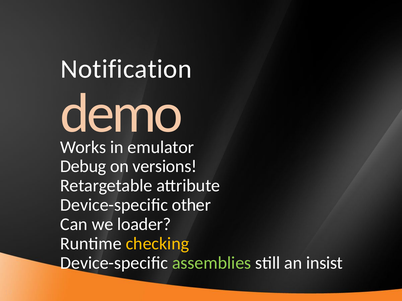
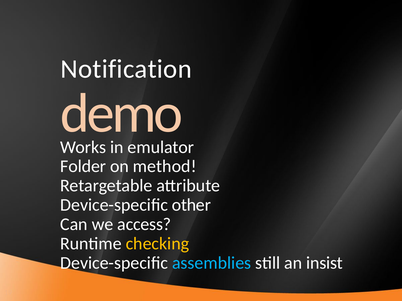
Debug: Debug -> Folder (83, 167)
versions: versions -> method (165, 167)
loader: loader -> access (144, 225)
assemblies colour: light green -> light blue (212, 263)
